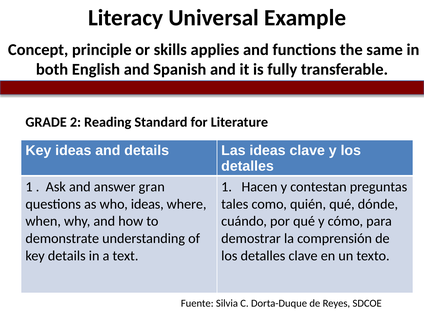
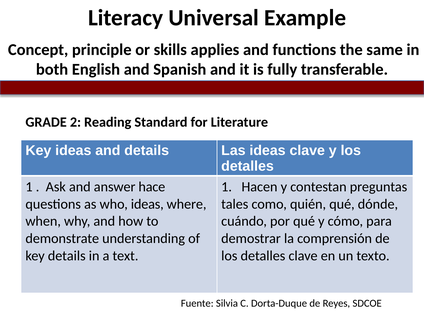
gran: gran -> hace (152, 187)
